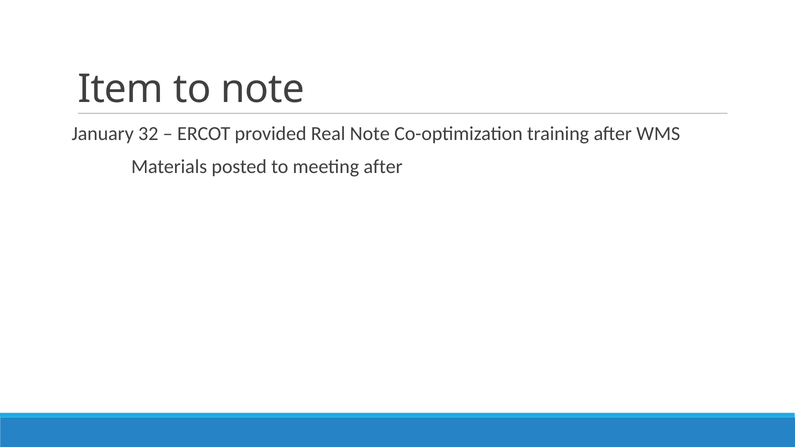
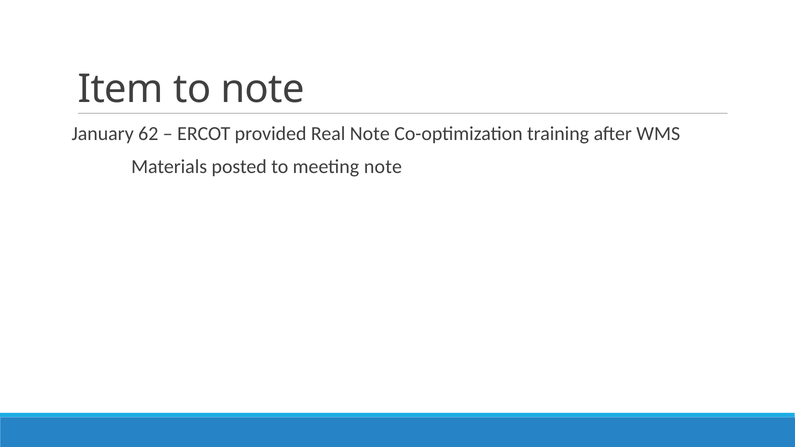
32: 32 -> 62 (148, 134)
meeting after: after -> note (383, 167)
